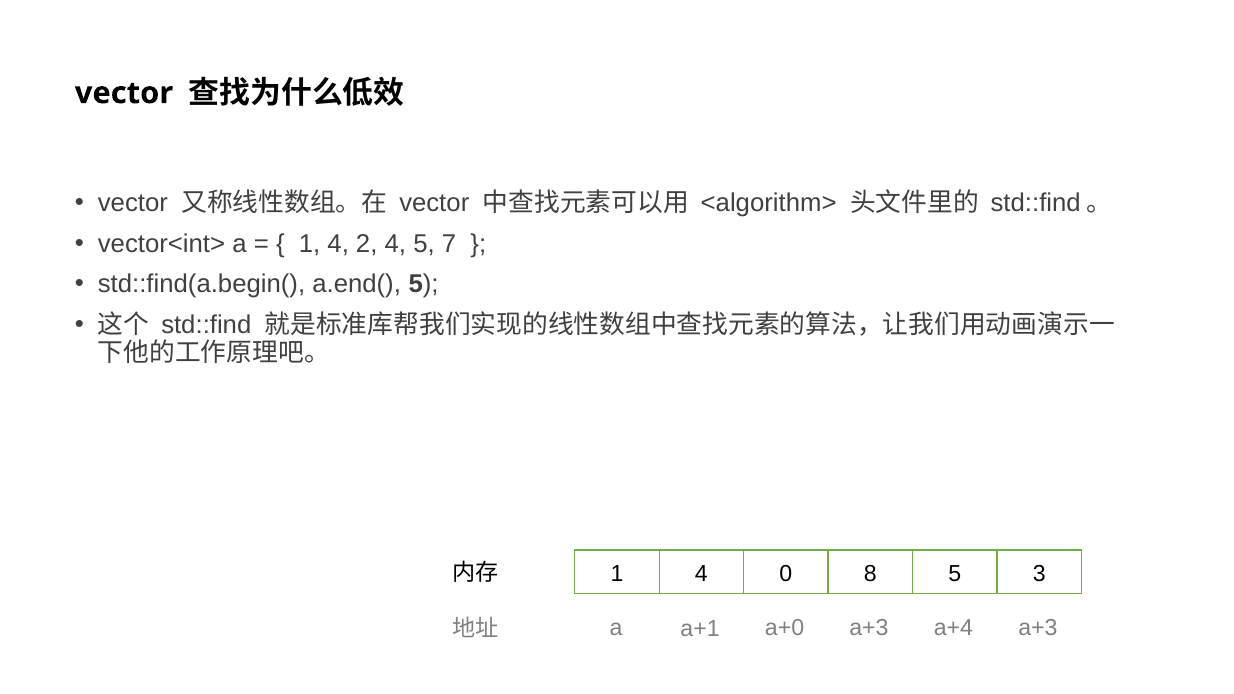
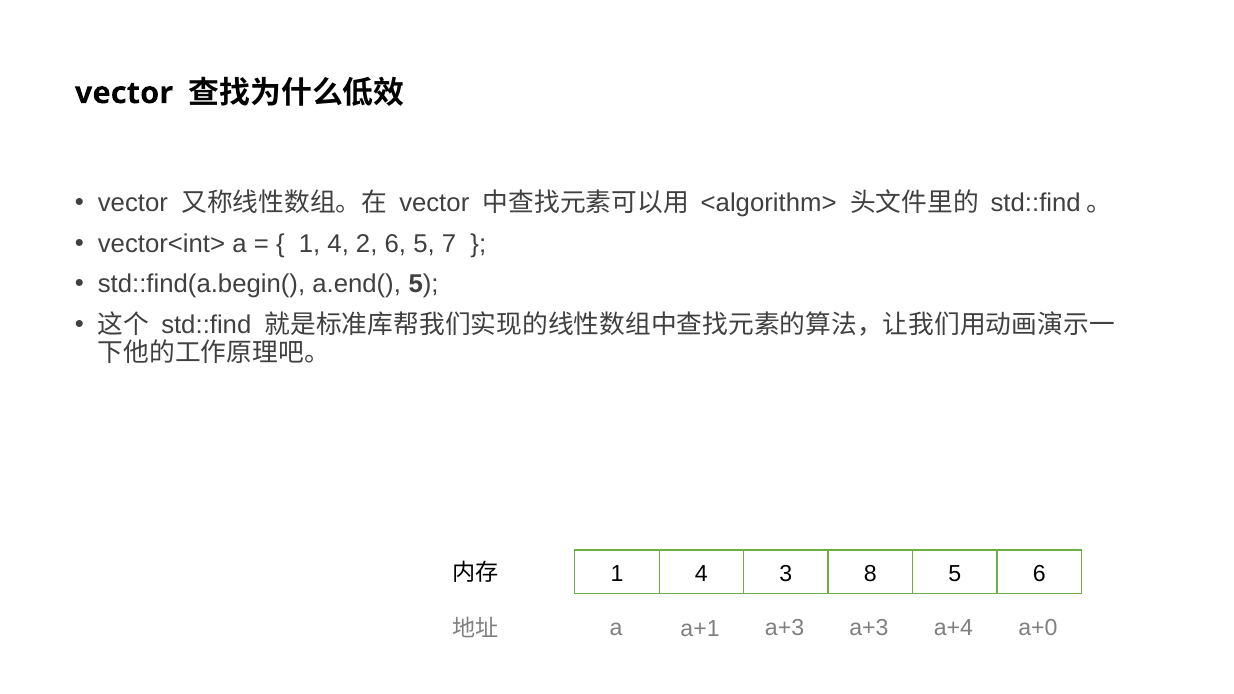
2 4: 4 -> 6 (395, 244)
0: 0 -> 3 (786, 573)
5 3: 3 -> 6 (1039, 573)
a+1 a+0: a+0 -> a+3 (785, 628)
a+4 a+3: a+3 -> a+0 (1038, 628)
